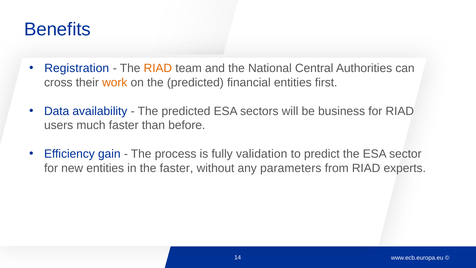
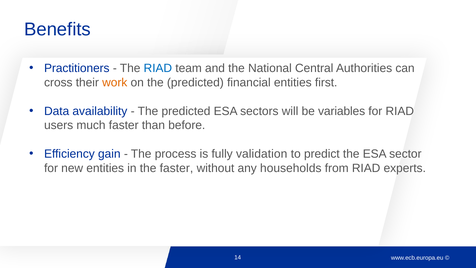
Registration: Registration -> Practitioners (77, 68)
RIAD colour: orange -> blue (158, 68)
business: business -> variables (342, 111)
parameters: parameters -> households (291, 168)
